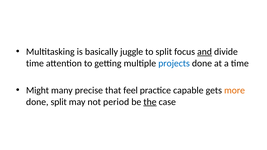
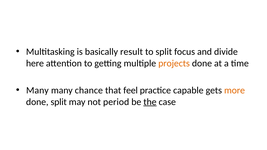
juggle: juggle -> result (132, 52)
and underline: present -> none (205, 52)
time: time -> here (35, 63)
projects colour: blue -> orange (174, 63)
Might: Might -> Many (37, 90)
precise: precise -> chance (89, 90)
